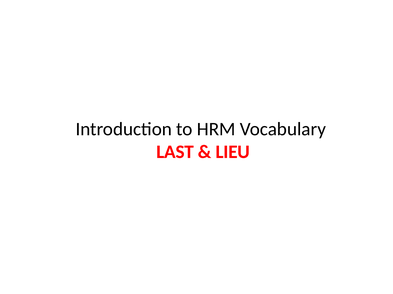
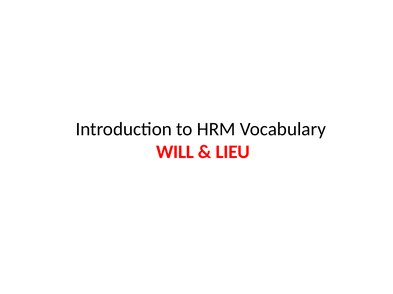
LAST: LAST -> WILL (175, 152)
